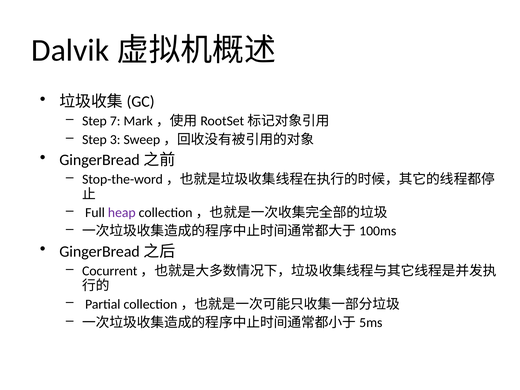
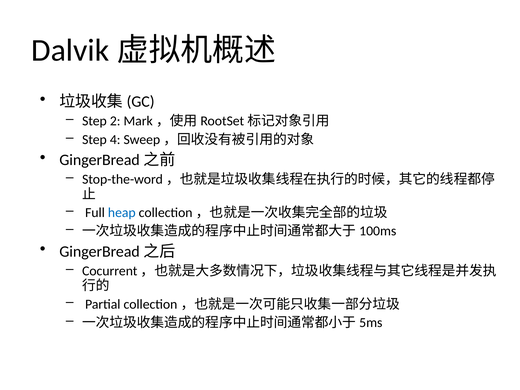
7: 7 -> 2 (115, 121)
3: 3 -> 4 (115, 140)
heap colour: purple -> blue (122, 213)
